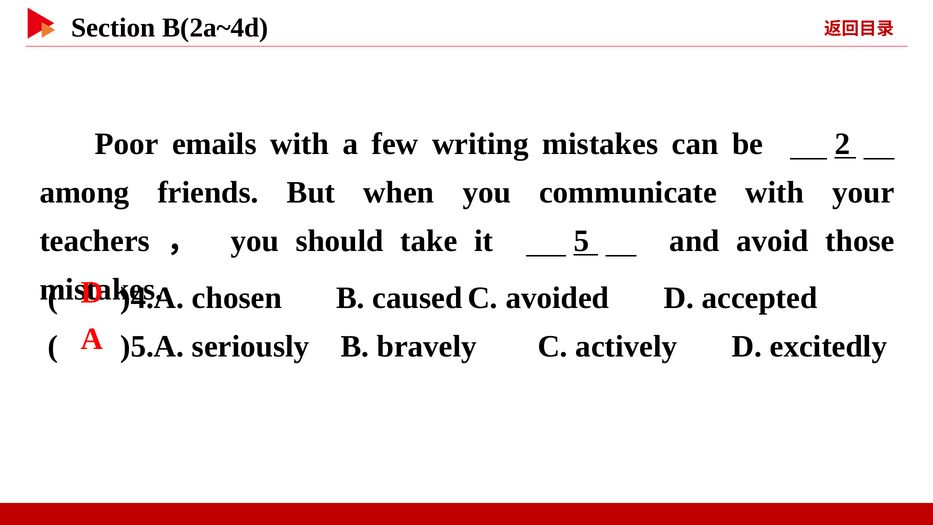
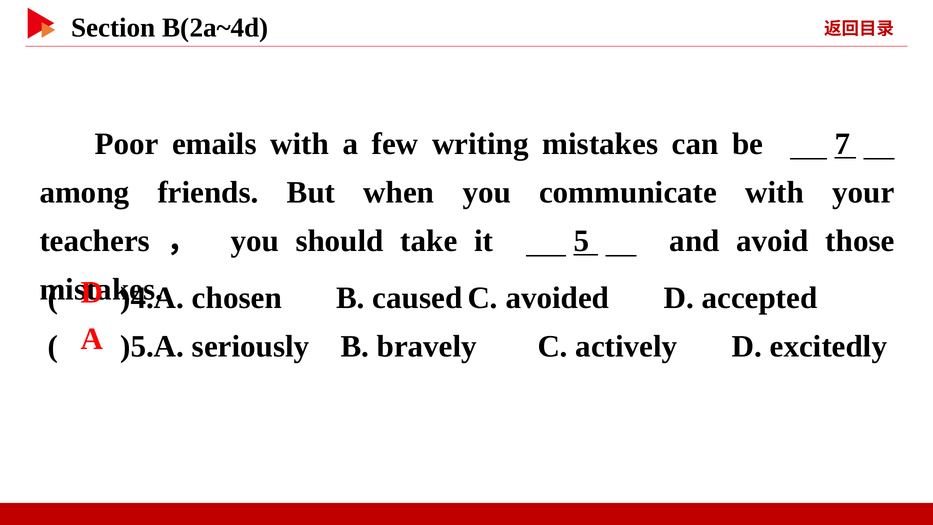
2: 2 -> 7 (842, 144)
